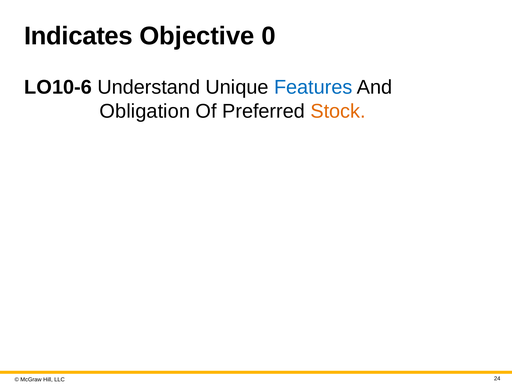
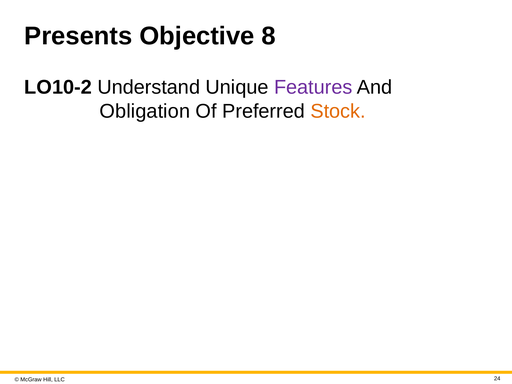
Indicates: Indicates -> Presents (78, 36)
0: 0 -> 8 (269, 36)
O10-6: O10-6 -> O10-2 (64, 87)
Features colour: blue -> purple (313, 87)
